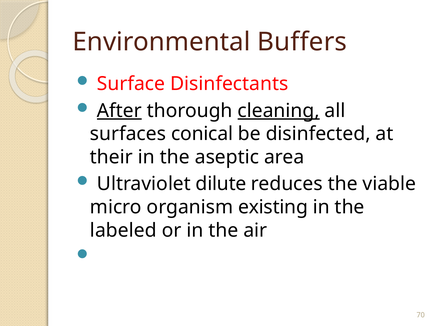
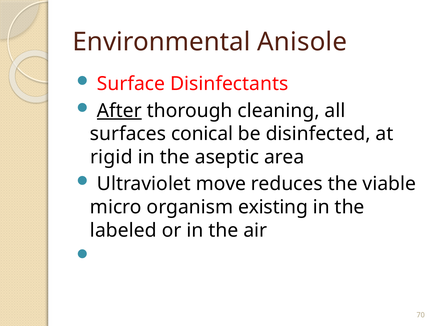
Buffers: Buffers -> Anisole (302, 42)
cleaning underline: present -> none (279, 111)
their: their -> rigid (111, 157)
dilute: dilute -> move (221, 184)
